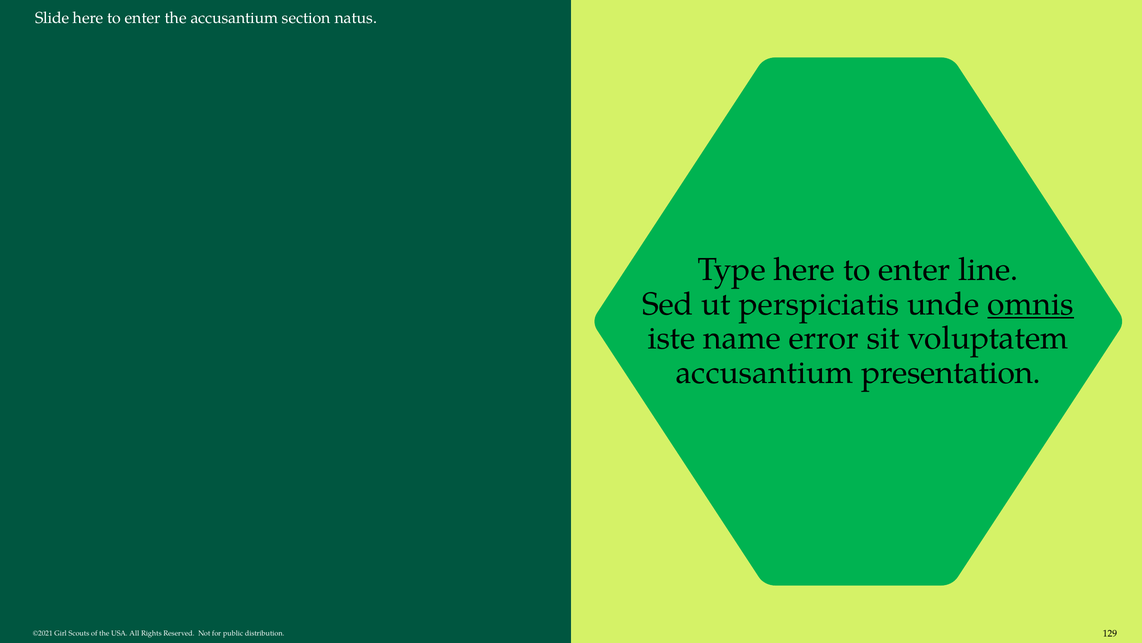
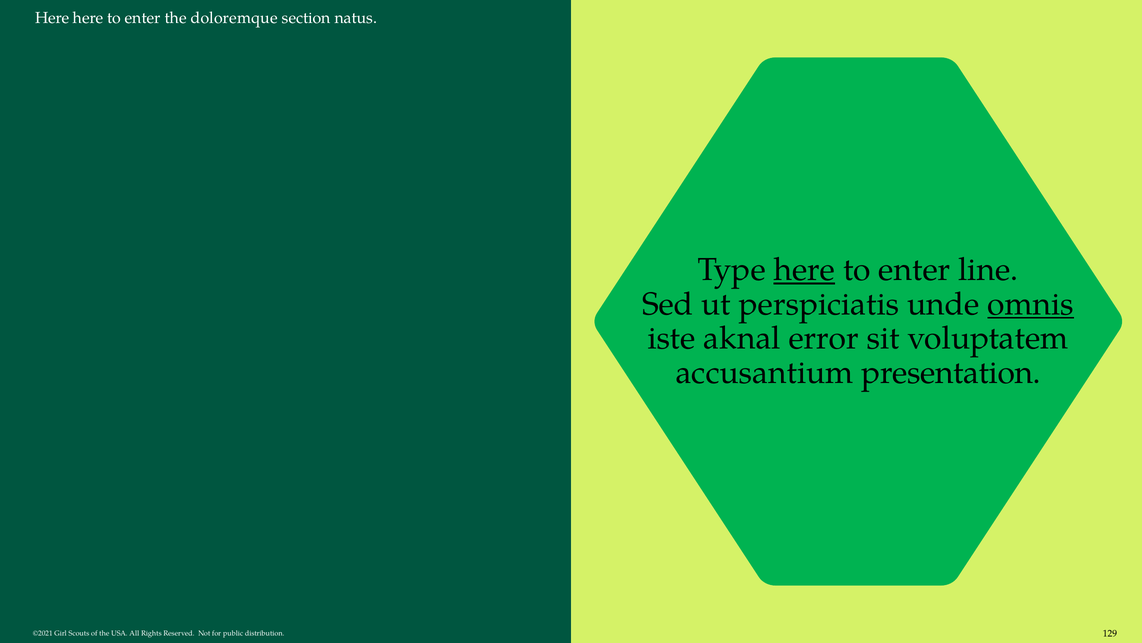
Slide: Slide -> Here (52, 18)
the accusantium: accusantium -> doloremque (234, 18)
here underline: none -> present (804, 270)
name: name -> aknal (742, 338)
